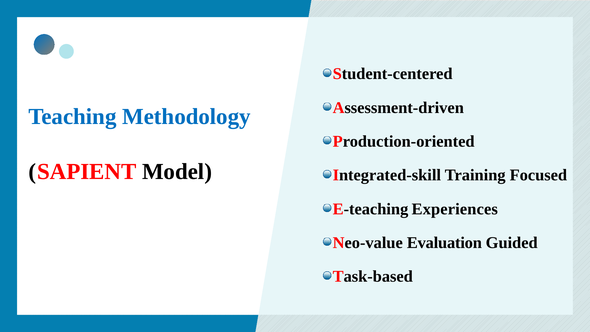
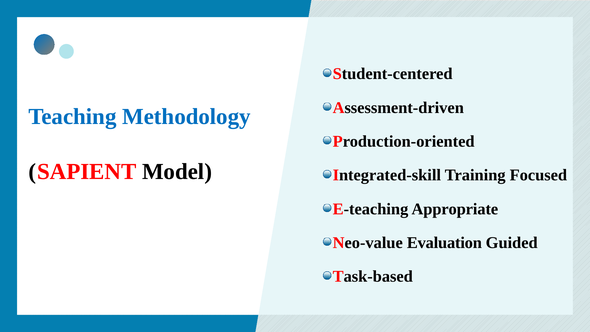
Experiences: Experiences -> Appropriate (455, 209)
